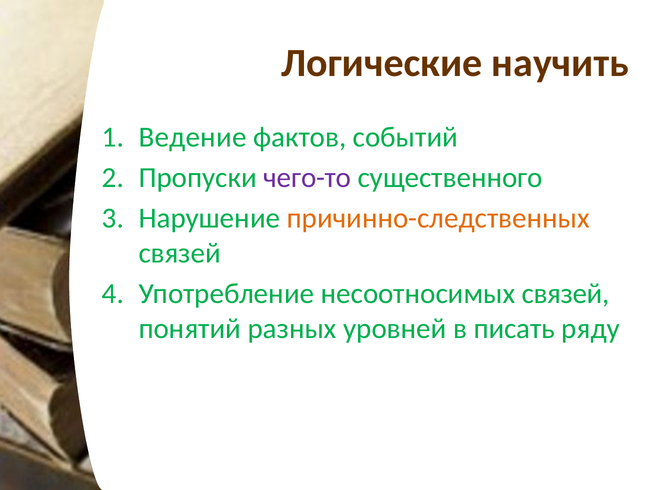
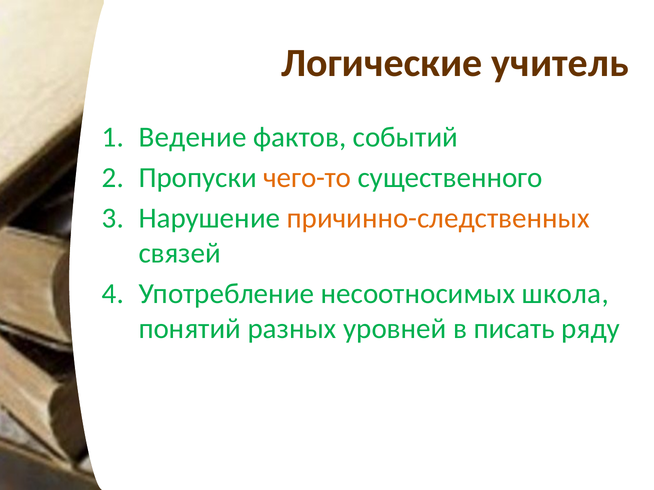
научить: научить -> учитель (560, 63)
чего-то colour: purple -> orange (307, 178)
несоотносимых связей: связей -> школа (565, 294)
